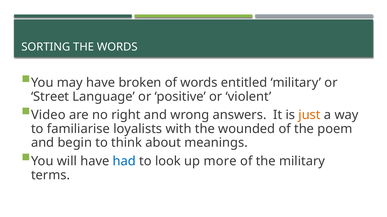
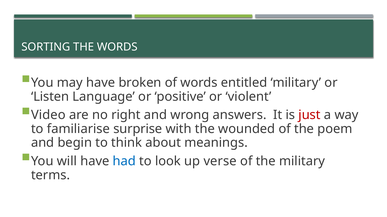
Street: Street -> Listen (50, 97)
just colour: orange -> red (310, 115)
loyalists: loyalists -> surprise (138, 129)
more: more -> verse (220, 162)
